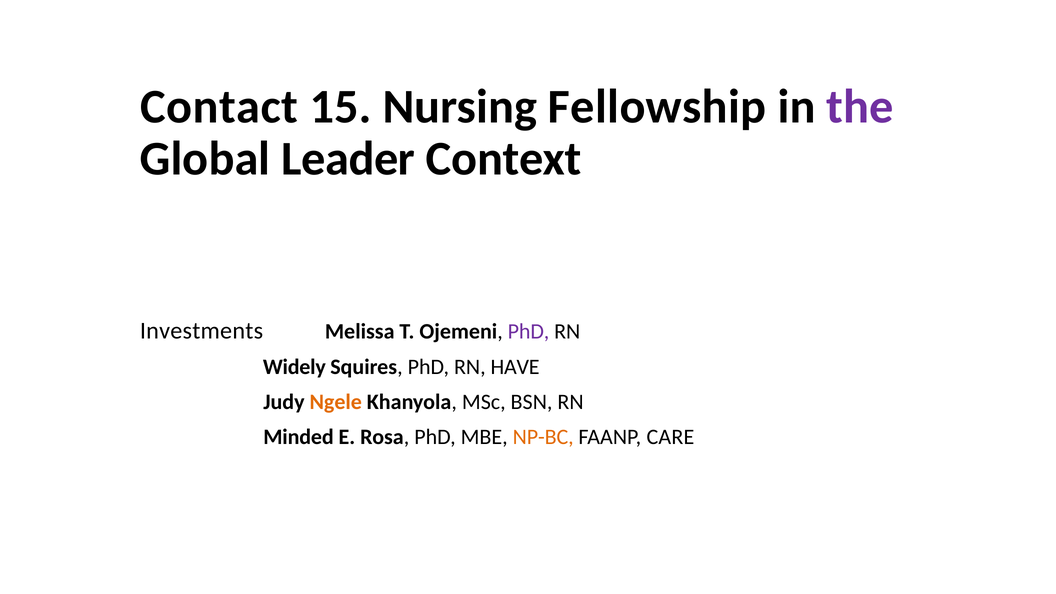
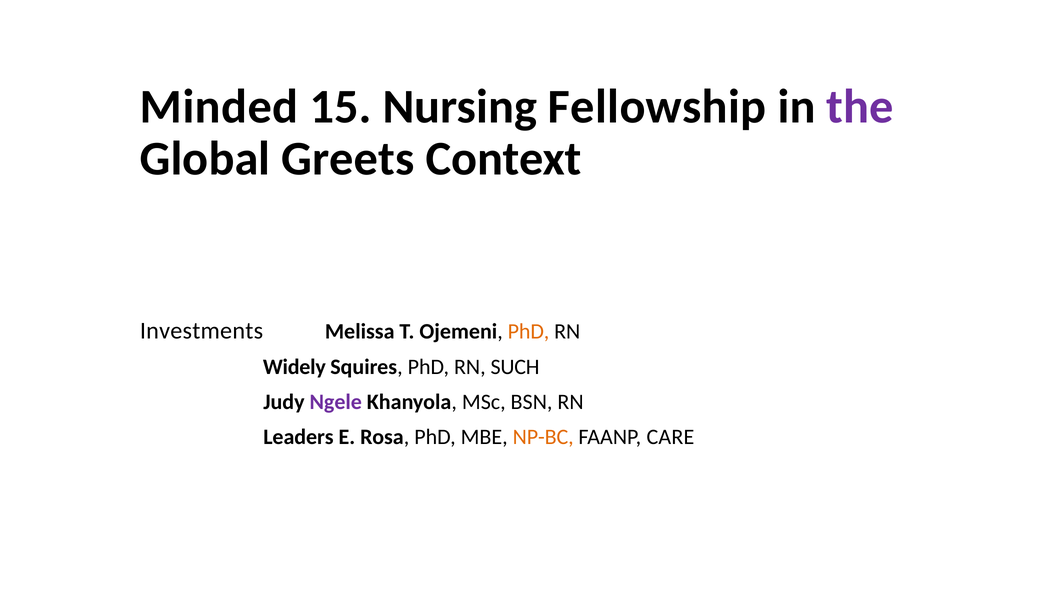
Contact: Contact -> Minded (219, 107)
Leader: Leader -> Greets (348, 159)
PhD colour: purple -> orange (529, 332)
HAVE: HAVE -> SUCH (515, 367)
Ngele colour: orange -> purple (336, 402)
Minded: Minded -> Leaders (298, 437)
